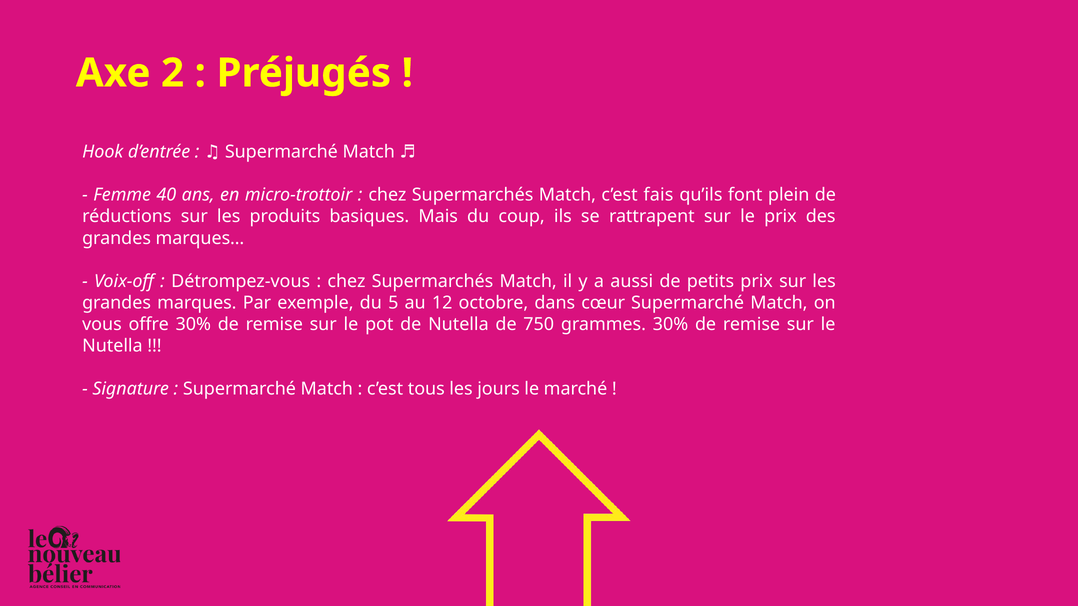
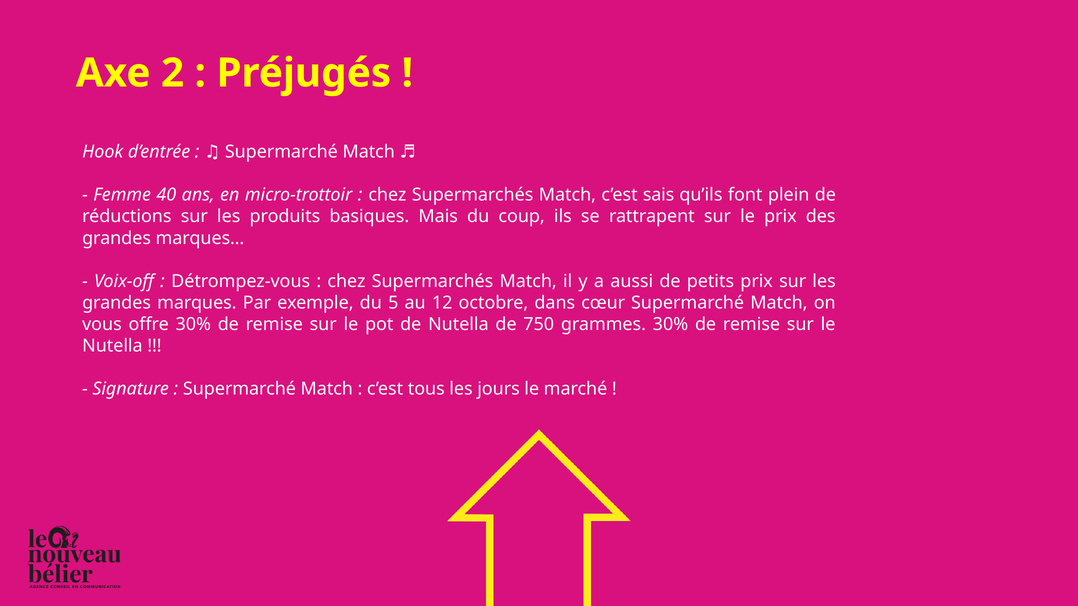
fais: fais -> sais (659, 195)
